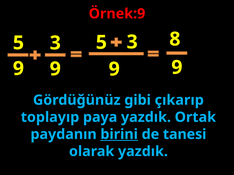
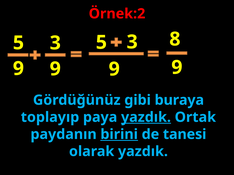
Örnek:9: Örnek:9 -> Örnek:2 (117, 14)
çıkarıp: çıkarıp -> buraya (179, 100)
yazdık underline: none -> present (146, 117)
